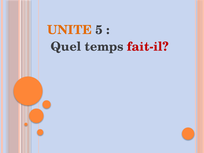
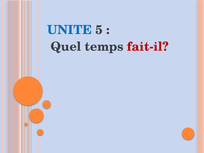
UNITE colour: orange -> blue (69, 30)
